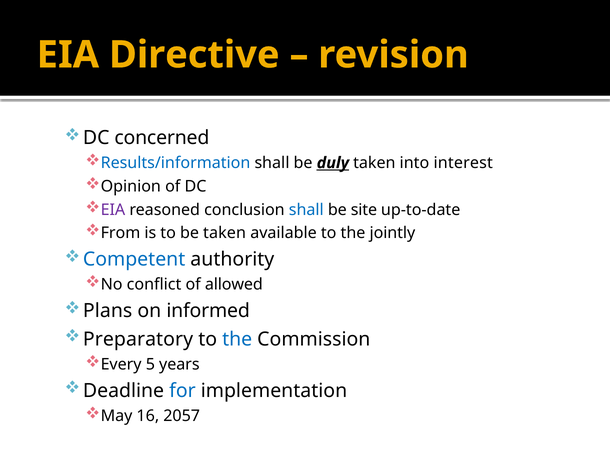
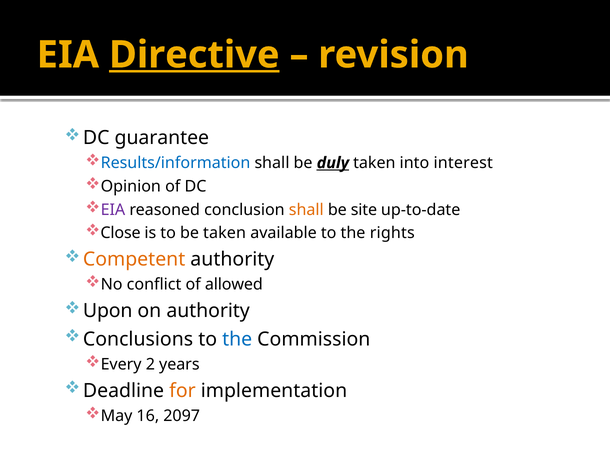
Directive underline: none -> present (194, 55)
concerned: concerned -> guarantee (162, 138)
shall colour: blue -> orange (306, 209)
From: From -> Close (121, 233)
jointly: jointly -> rights (392, 233)
Competent colour: blue -> orange (134, 259)
Plans: Plans -> Upon (108, 311)
on informed: informed -> authority (208, 311)
Preparatory: Preparatory -> Conclusions (138, 339)
5: 5 -> 2 (150, 364)
for colour: blue -> orange (182, 390)
2057: 2057 -> 2097 (182, 415)
